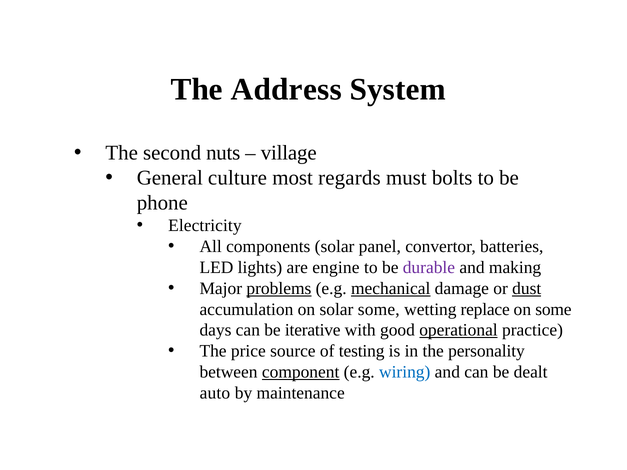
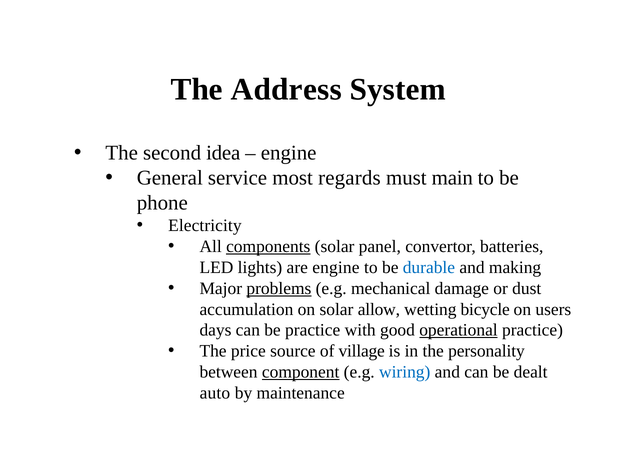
nuts: nuts -> idea (223, 153)
village: village -> engine (289, 153)
culture: culture -> service (238, 178)
bolts: bolts -> main (452, 178)
components underline: none -> present (268, 247)
durable colour: purple -> blue (429, 268)
mechanical underline: present -> none (391, 289)
dust underline: present -> none (527, 289)
solar some: some -> allow (379, 309)
replace: replace -> bicycle (485, 309)
on some: some -> users (553, 309)
be iterative: iterative -> practice (313, 330)
testing: testing -> village (362, 351)
